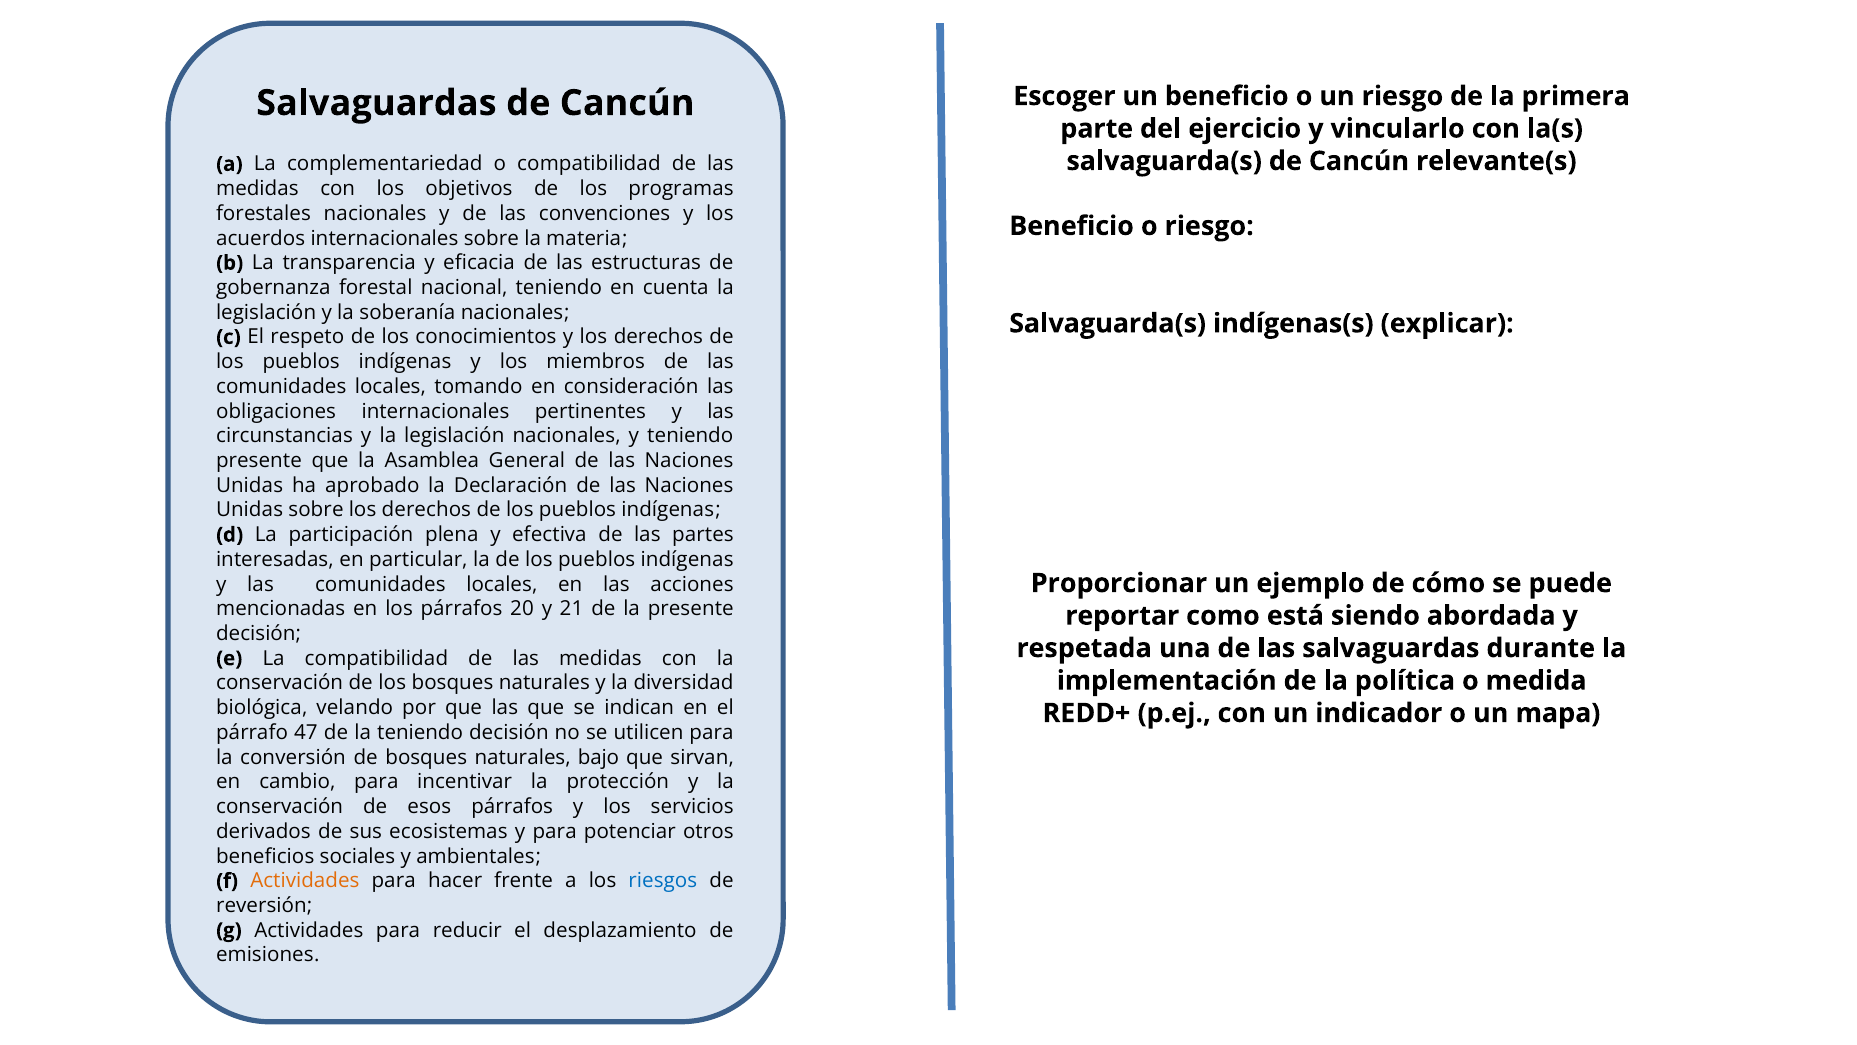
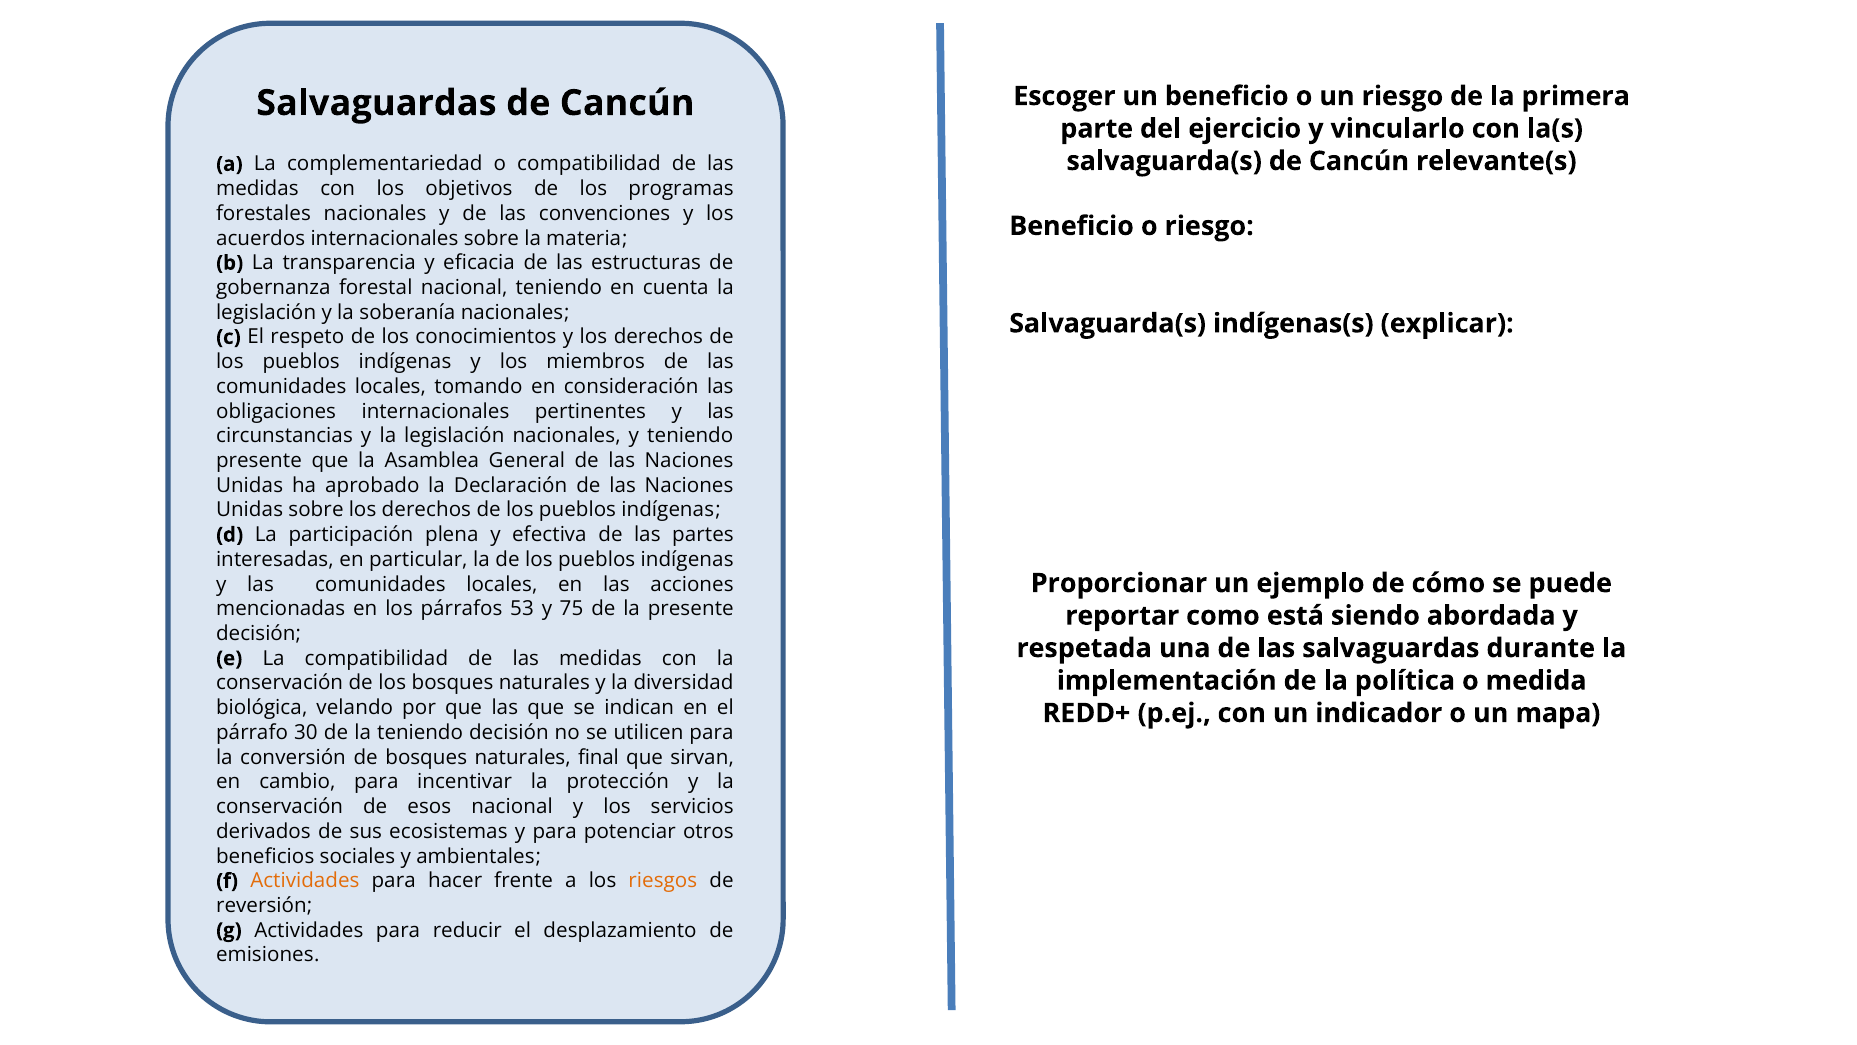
20: 20 -> 53 (522, 609)
21: 21 -> 75 (572, 609)
47: 47 -> 30 (306, 732)
bajo: bajo -> final (598, 757)
esos párrafos: párrafos -> nacional (512, 806)
riesgos colour: blue -> orange (663, 881)
